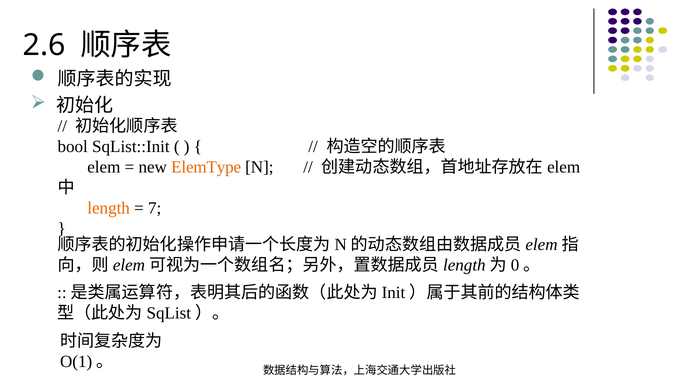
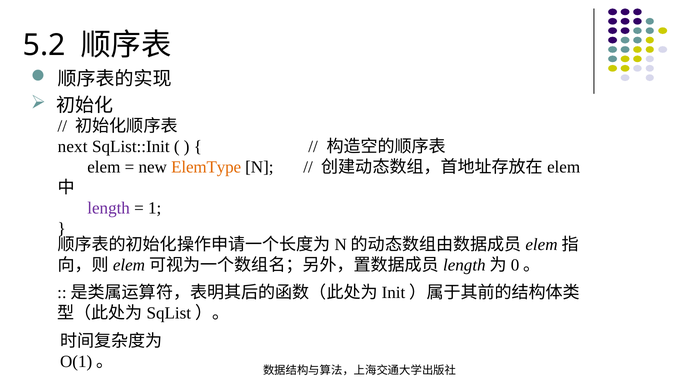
2.6: 2.6 -> 5.2 (44, 45)
bool: bool -> next (73, 147)
length colour: orange -> purple (109, 208)
7: 7 -> 1 (155, 208)
